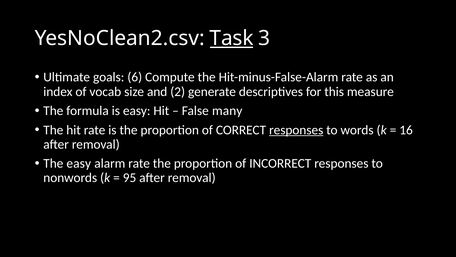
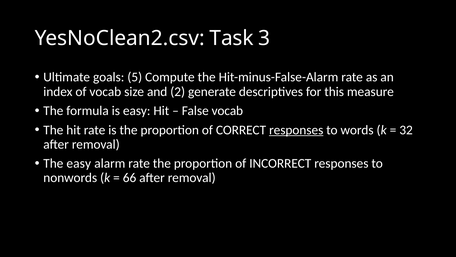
Task underline: present -> none (232, 38)
6: 6 -> 5 (135, 77)
False many: many -> vocab (227, 111)
16: 16 -> 32 (406, 130)
95: 95 -> 66 (130, 178)
